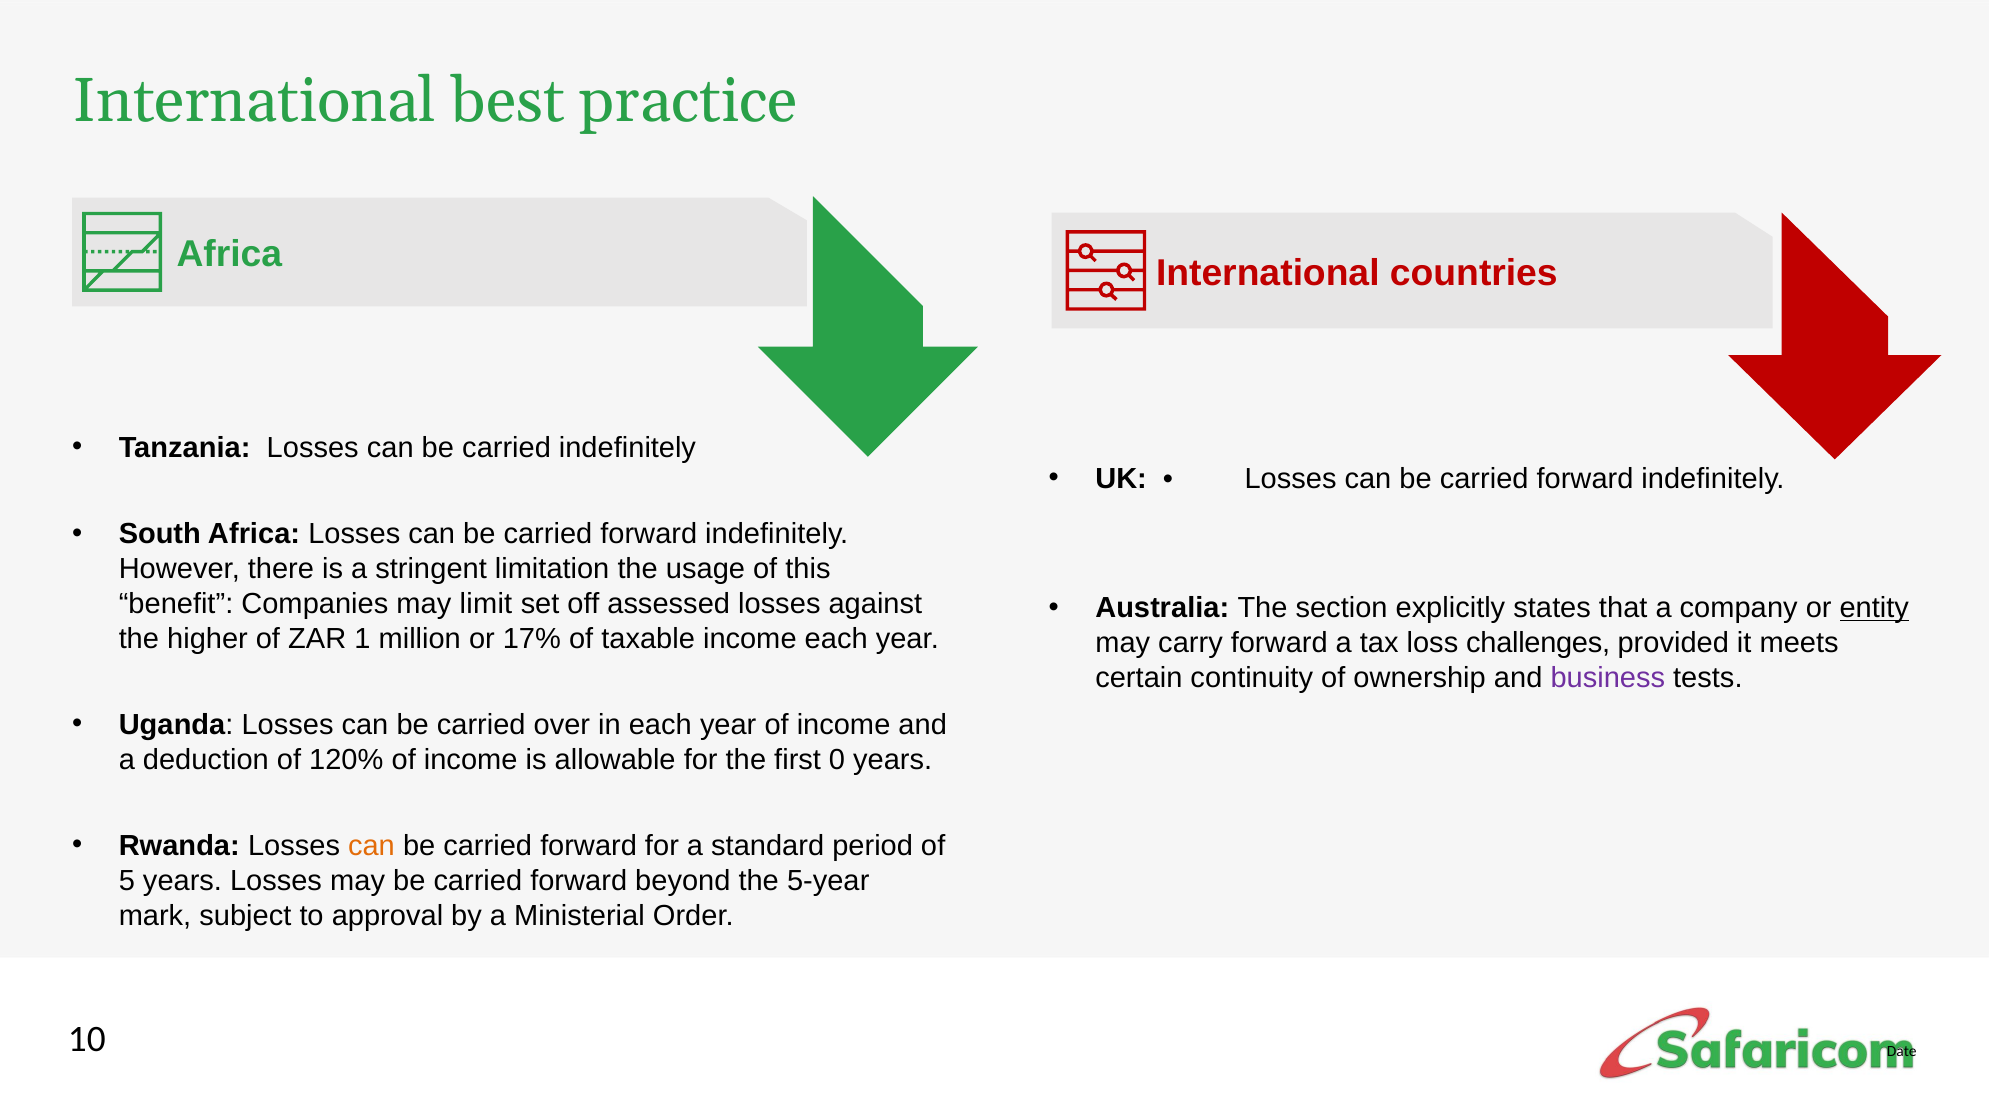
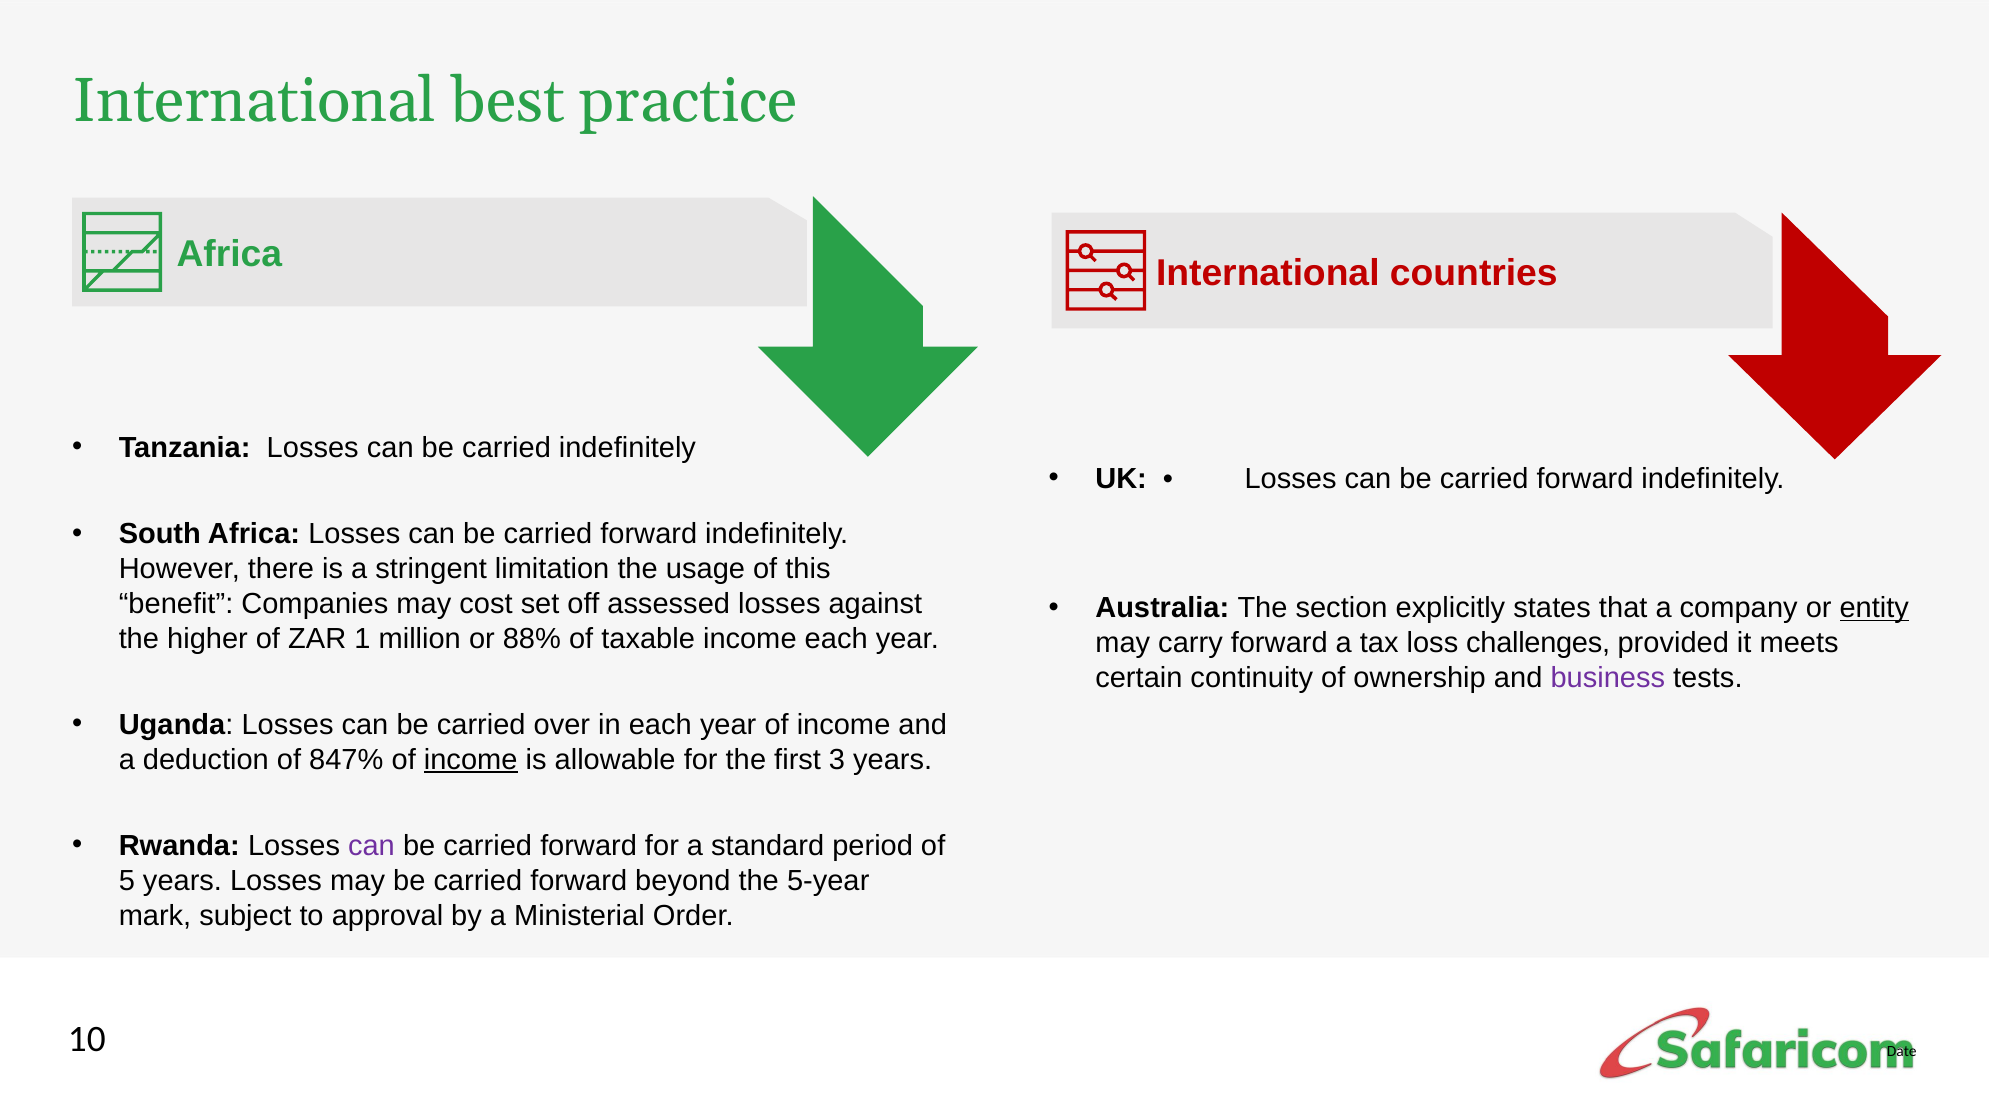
limit: limit -> cost (486, 604)
17%: 17% -> 88% (532, 638)
120%: 120% -> 847% (346, 759)
income underline: none -> present (471, 759)
0: 0 -> 3 (837, 759)
can colour: orange -> purple (372, 846)
